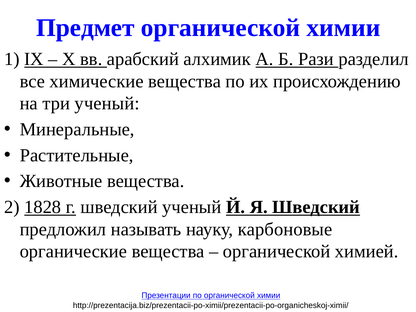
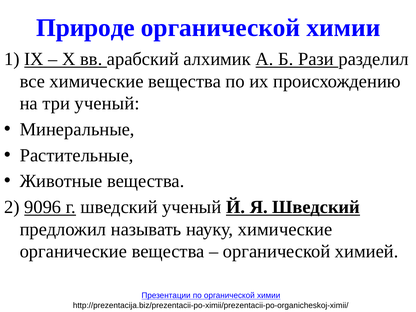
Предмет: Предмет -> Природе (85, 28)
1828: 1828 -> 9096 (43, 207)
науку карбоновые: карбоновые -> химические (285, 229)
